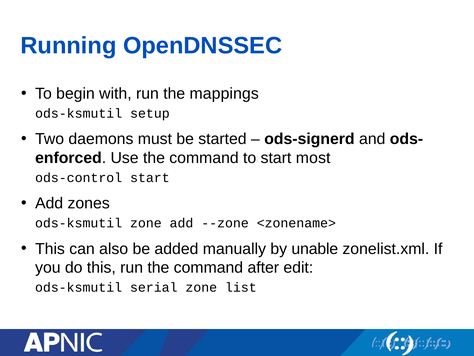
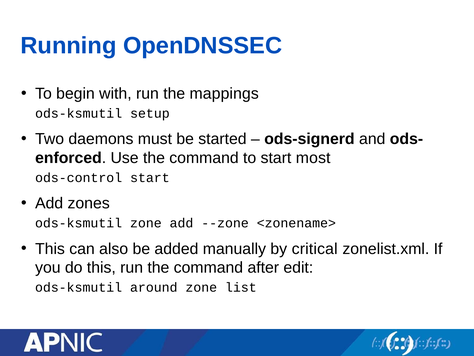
unable: unable -> critical (315, 248)
serial: serial -> around (154, 287)
